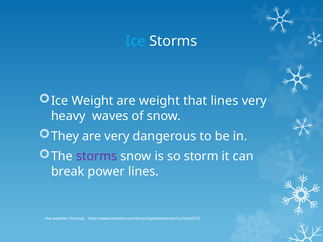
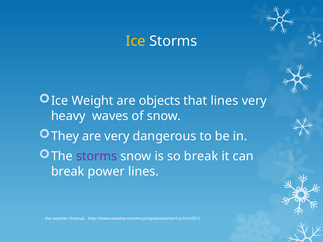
Ice colour: light blue -> yellow (136, 41)
are weight: weight -> objects (160, 101)
so storm: storm -> break (201, 157)
